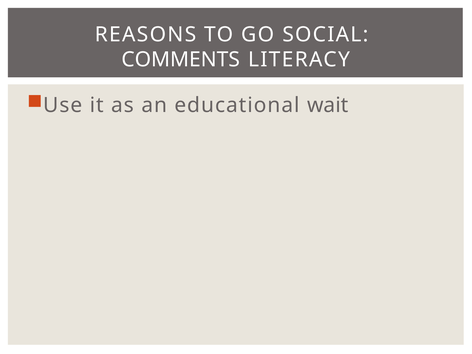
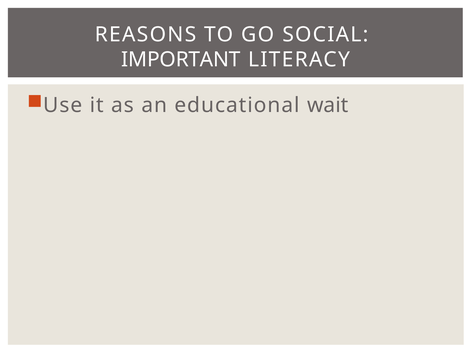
COMMENTS: COMMENTS -> IMPORTANT (181, 60)
